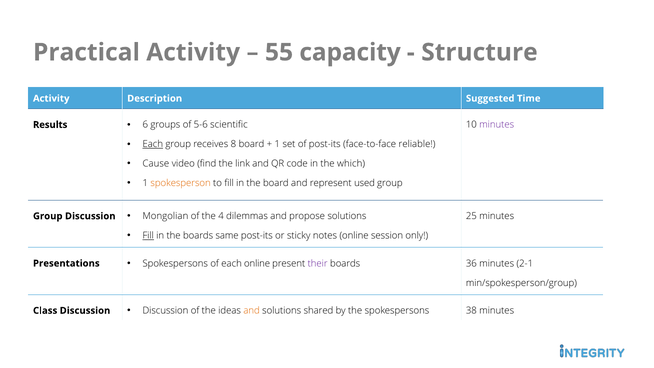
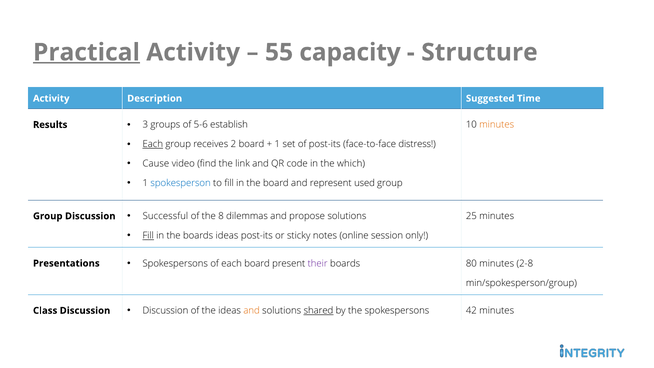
Practical underline: none -> present (87, 52)
6: 6 -> 3 (145, 125)
scientific: scientific -> establish (229, 125)
minutes colour: purple -> orange (497, 125)
8: 8 -> 2 (233, 144)
reliable: reliable -> distress (417, 144)
spokesperson colour: orange -> blue (181, 183)
Mongolian: Mongolian -> Successful (165, 216)
4: 4 -> 8 (221, 216)
boards same: same -> ideas (227, 236)
each online: online -> board (257, 263)
36: 36 -> 80 (471, 263)
2-1: 2-1 -> 2-8 (525, 263)
shared underline: none -> present (318, 311)
38: 38 -> 42 (471, 311)
